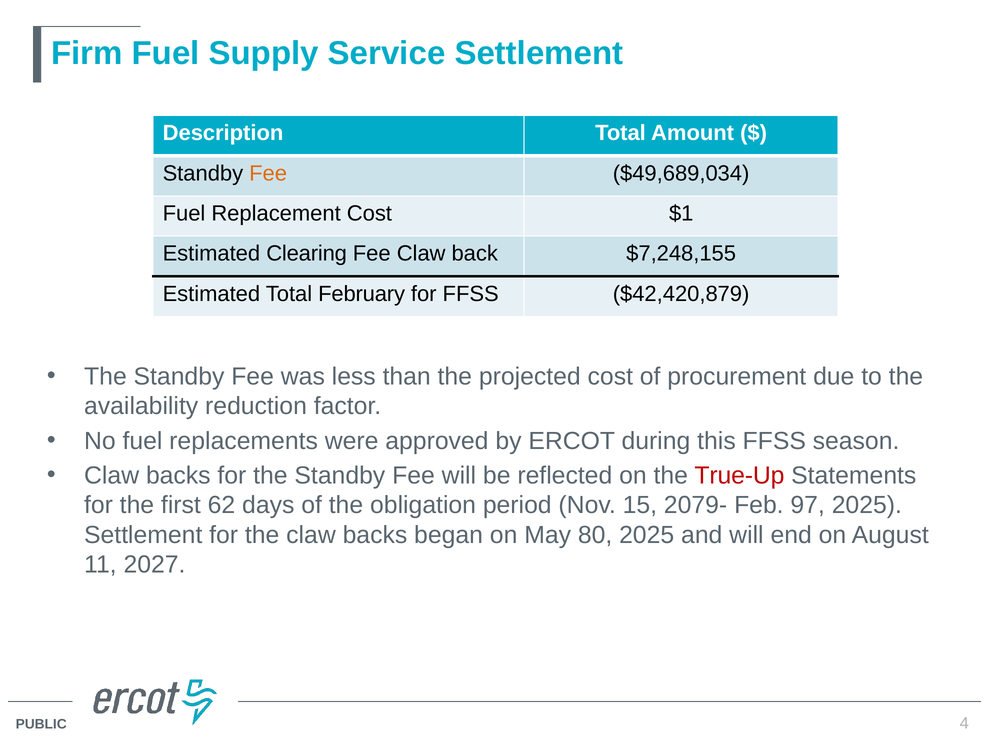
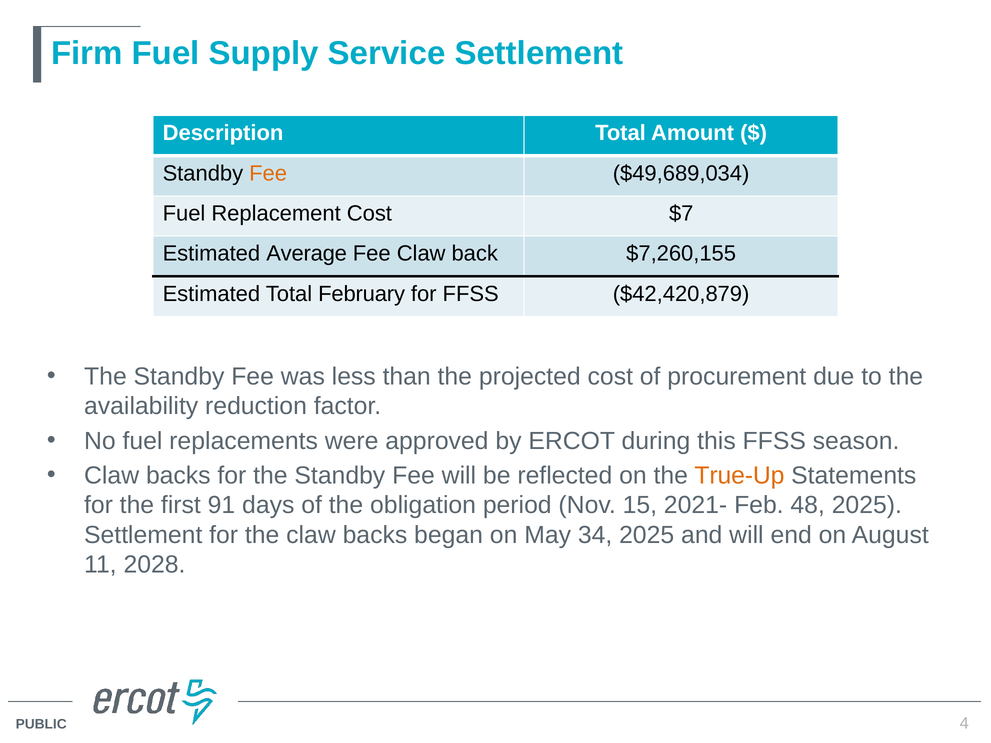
$1: $1 -> $7 (681, 213)
Clearing: Clearing -> Average (307, 254)
$7,248,155: $7,248,155 -> $7,260,155 (681, 254)
True-Up colour: red -> orange (739, 476)
62: 62 -> 91 (222, 505)
2079-: 2079- -> 2021- (696, 505)
97: 97 -> 48 (808, 505)
80: 80 -> 34 (595, 535)
2027: 2027 -> 2028 (154, 565)
